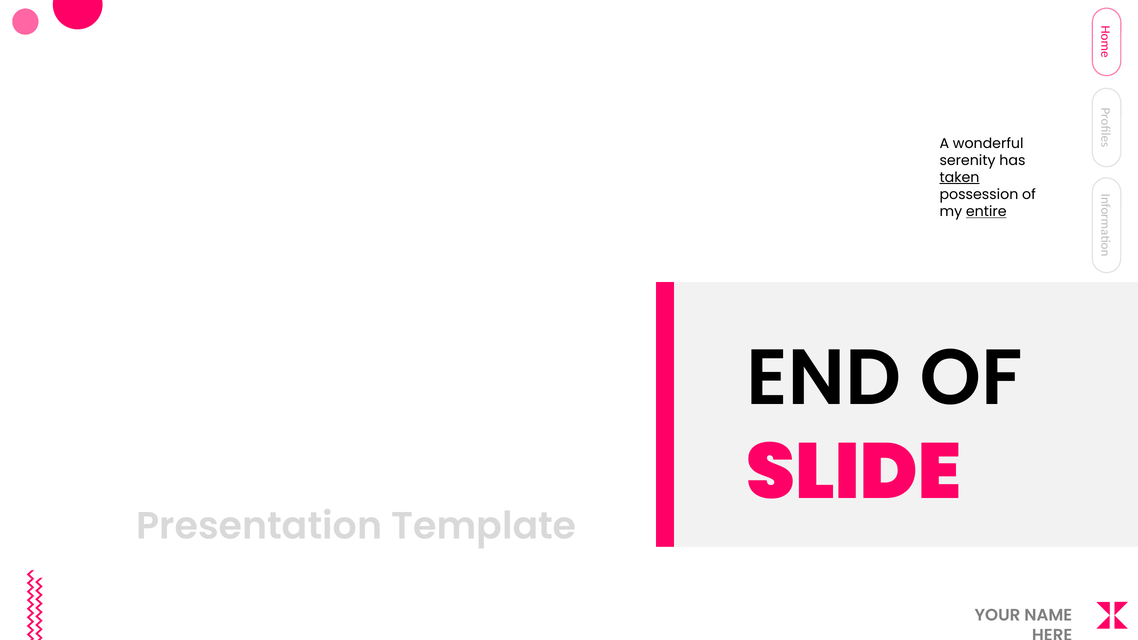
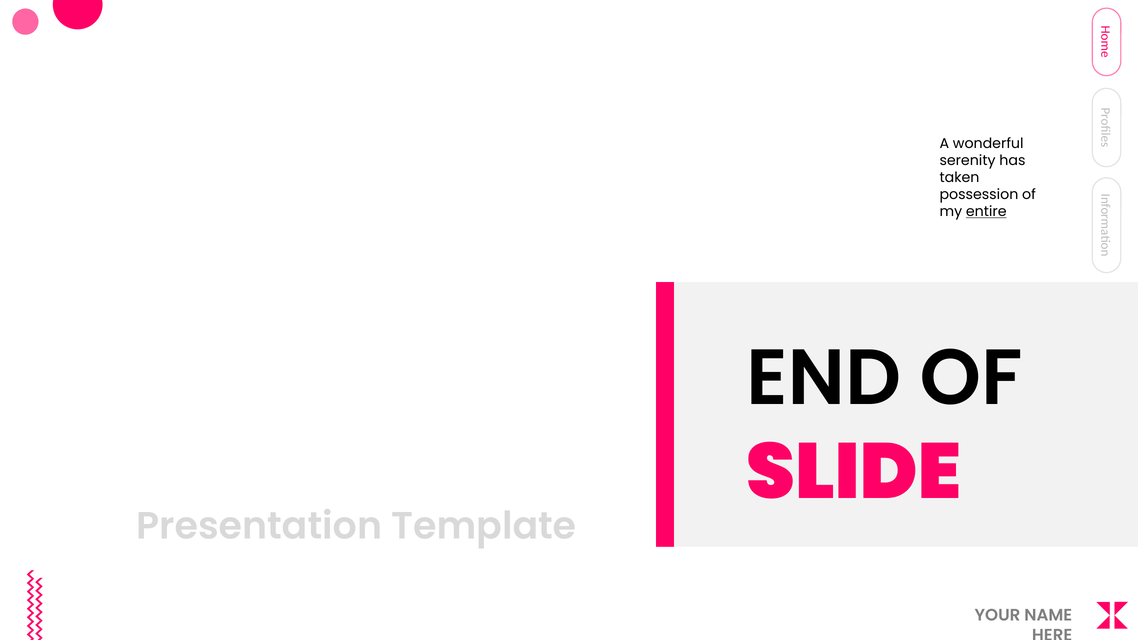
taken underline: present -> none (959, 177)
